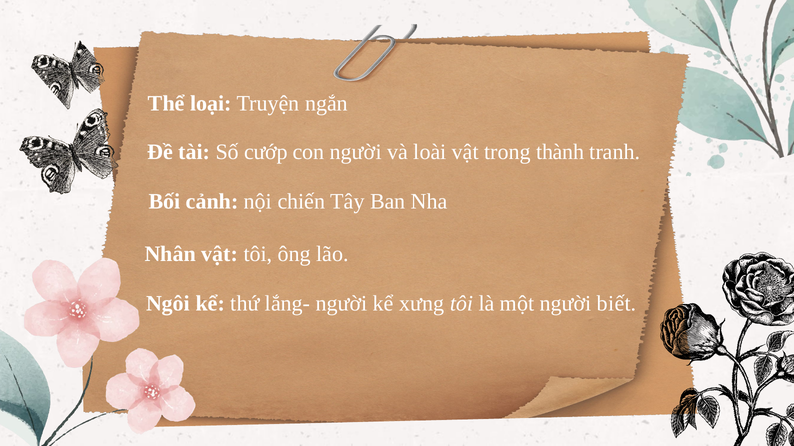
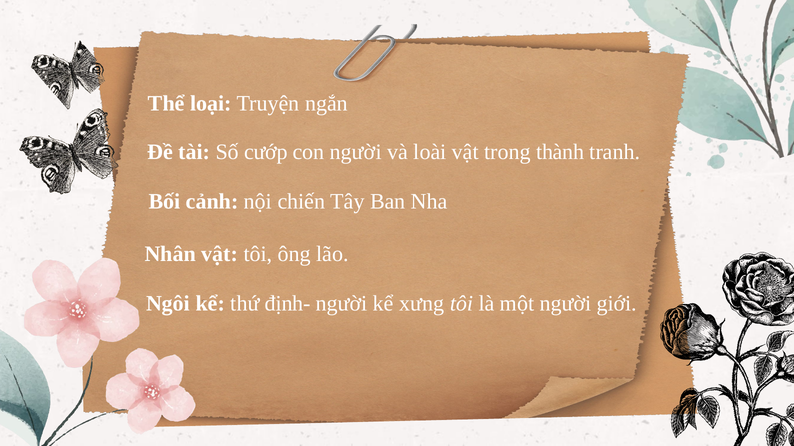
lắng-: lắng- -> định- (288, 304)
biết: biết -> giới (617, 304)
